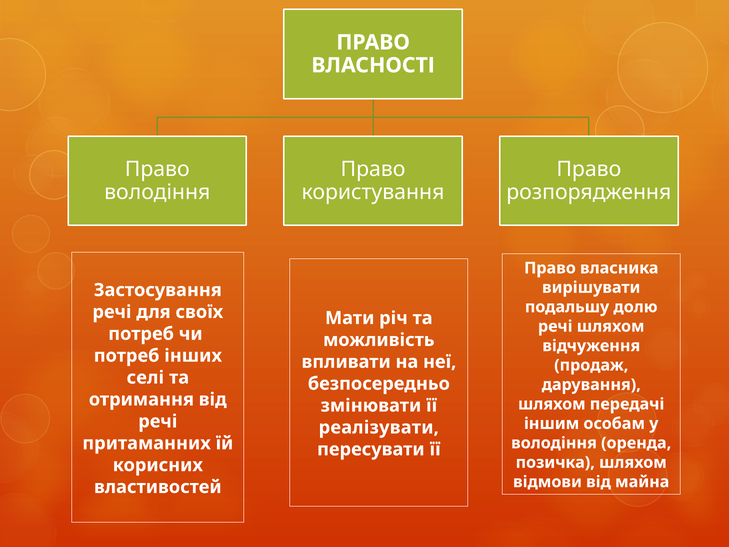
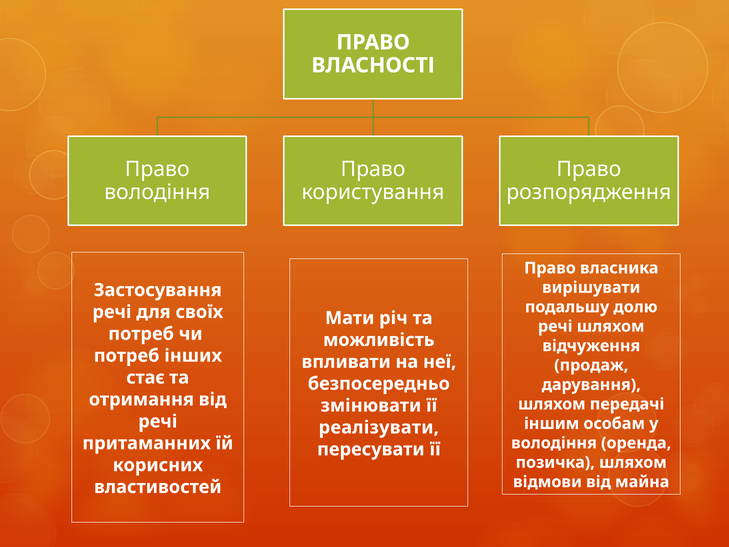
селі: селі -> стає (146, 377)
